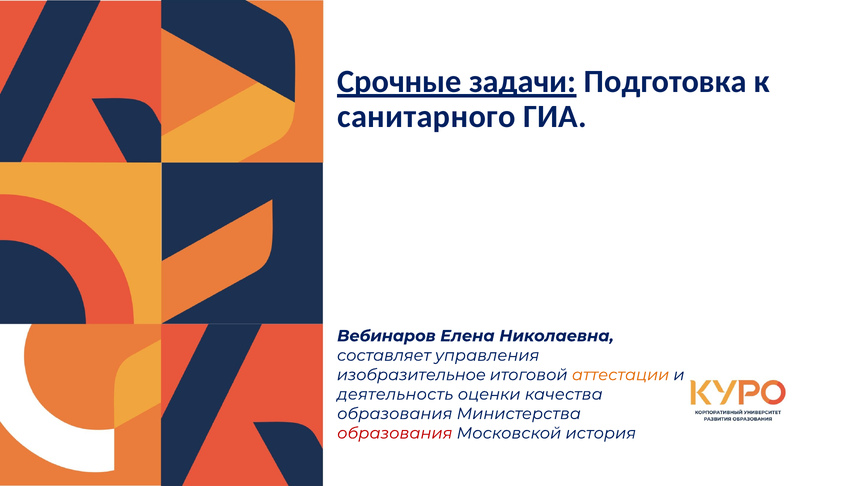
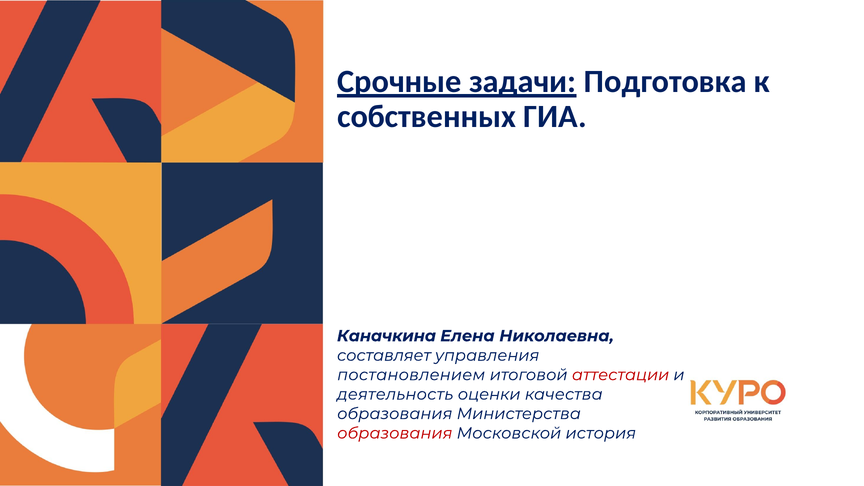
санитарного: санитарного -> собственных (427, 117)
Вебинаров: Вебинаров -> Каначкина (386, 336)
изобразительное: изобразительное -> постановлением (411, 375)
аттестации colour: orange -> red (621, 375)
